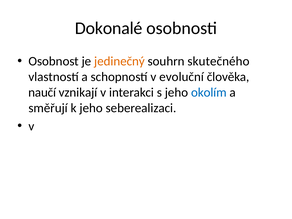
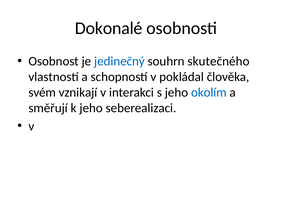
jedinečný colour: orange -> blue (119, 61)
evoluční: evoluční -> pokládal (182, 77)
naučí: naučí -> svém (42, 92)
